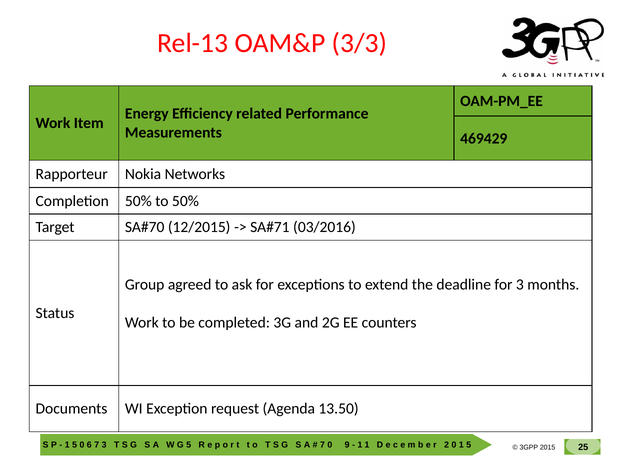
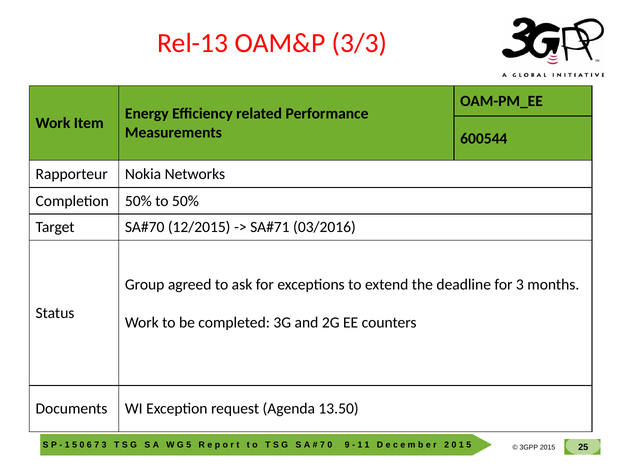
469429: 469429 -> 600544 (484, 138)
